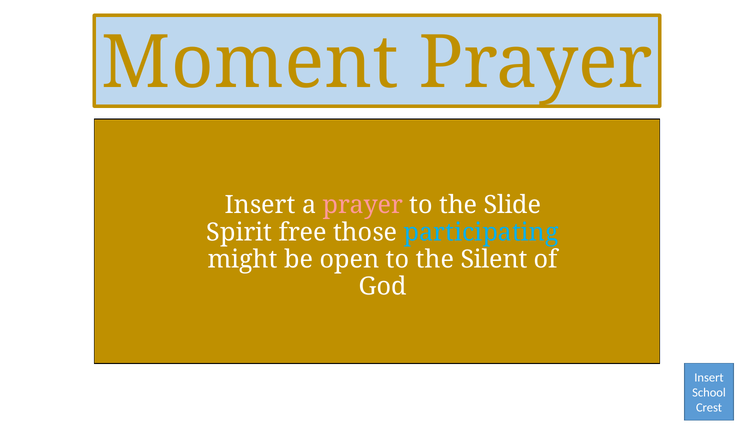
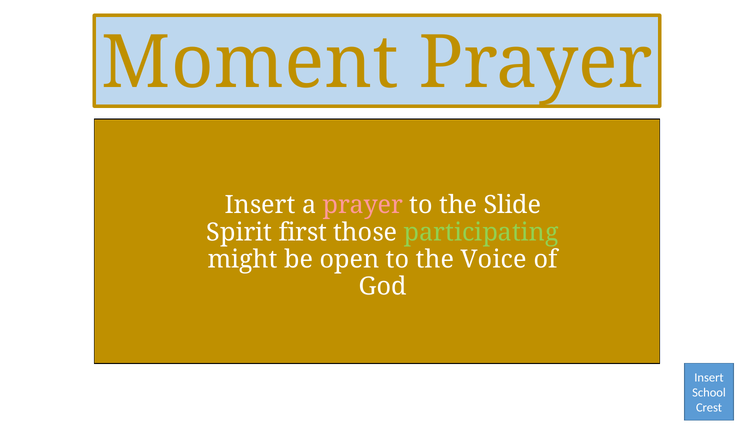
free: free -> first (303, 232)
participating colour: light blue -> light green (481, 232)
Silent: Silent -> Voice (494, 259)
